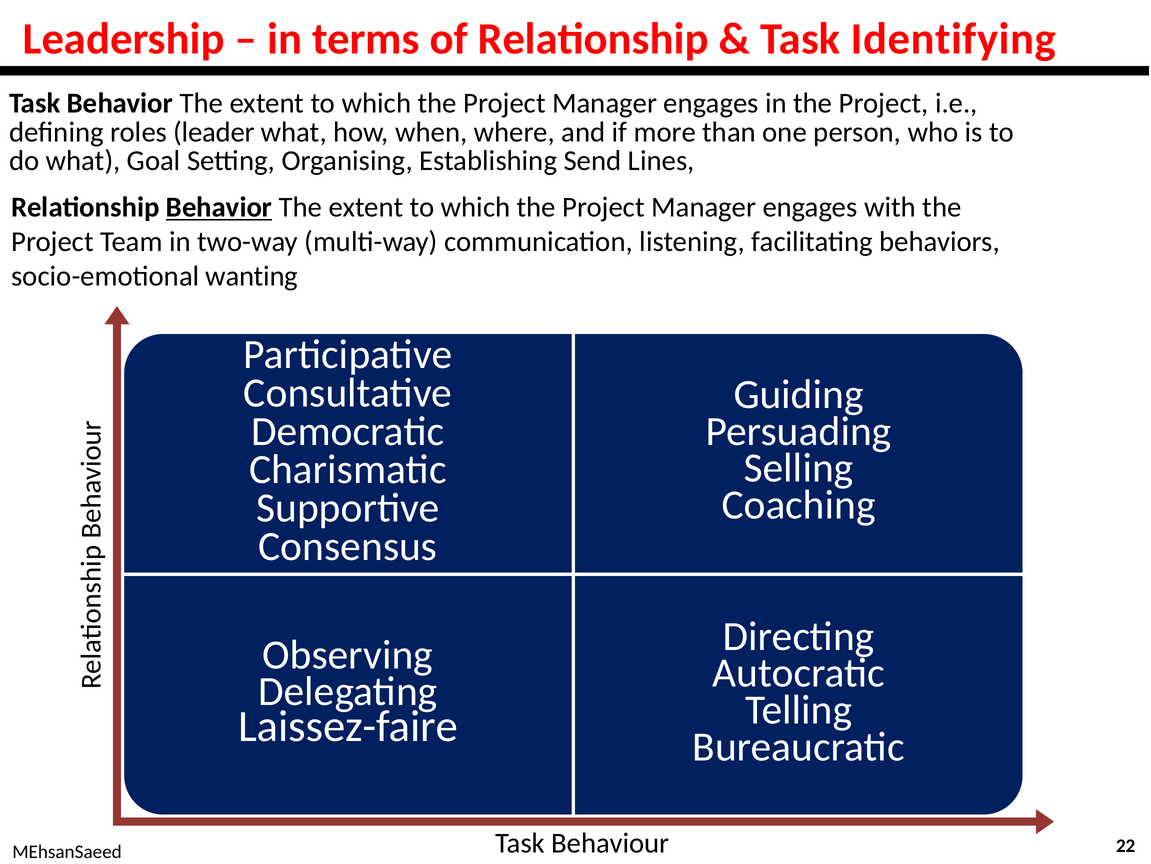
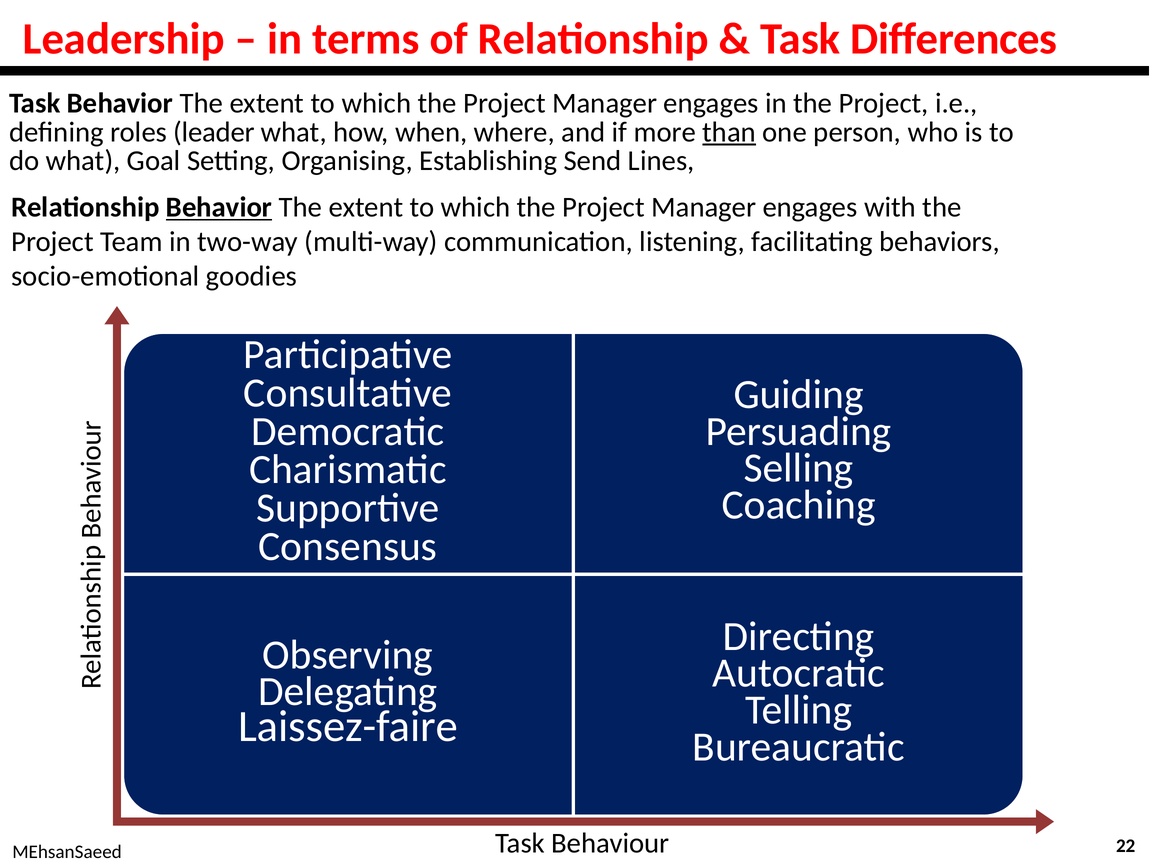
Identifying: Identifying -> Differences (954, 39)
than underline: none -> present (729, 132)
wanting: wanting -> goodies (252, 276)
